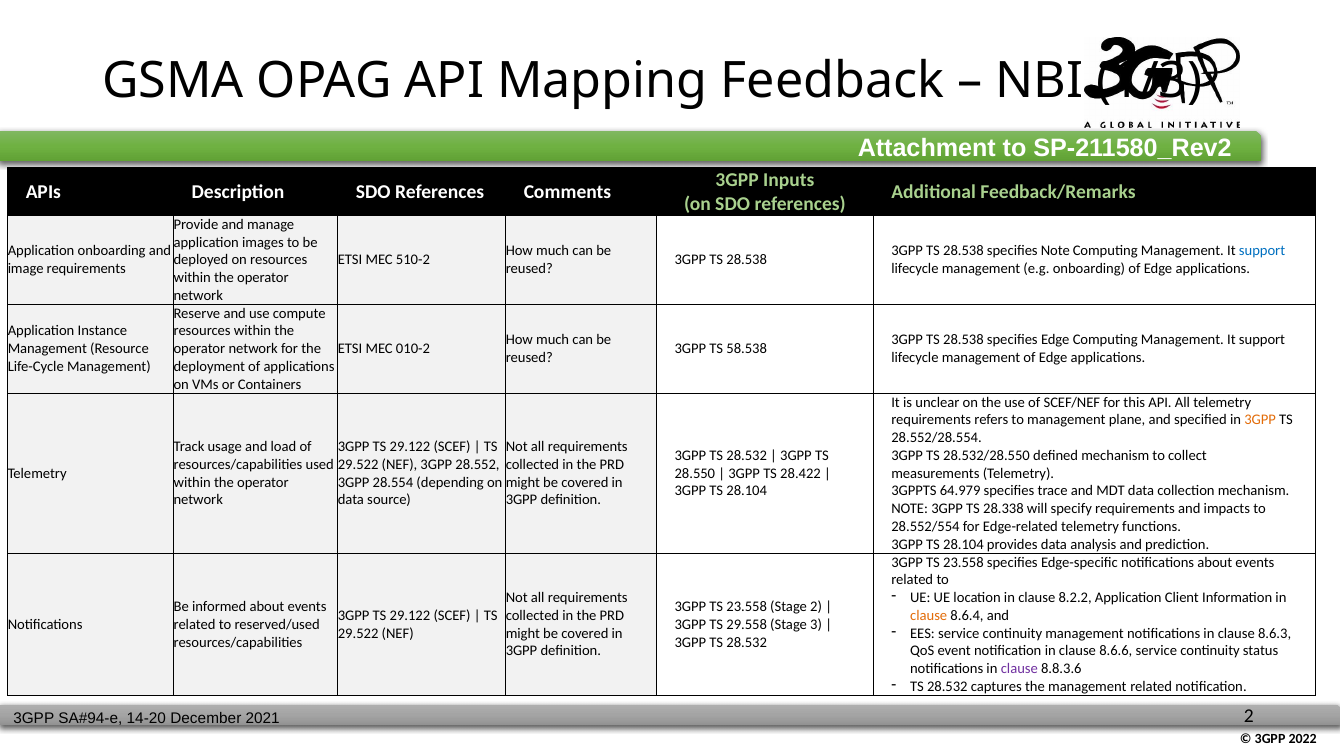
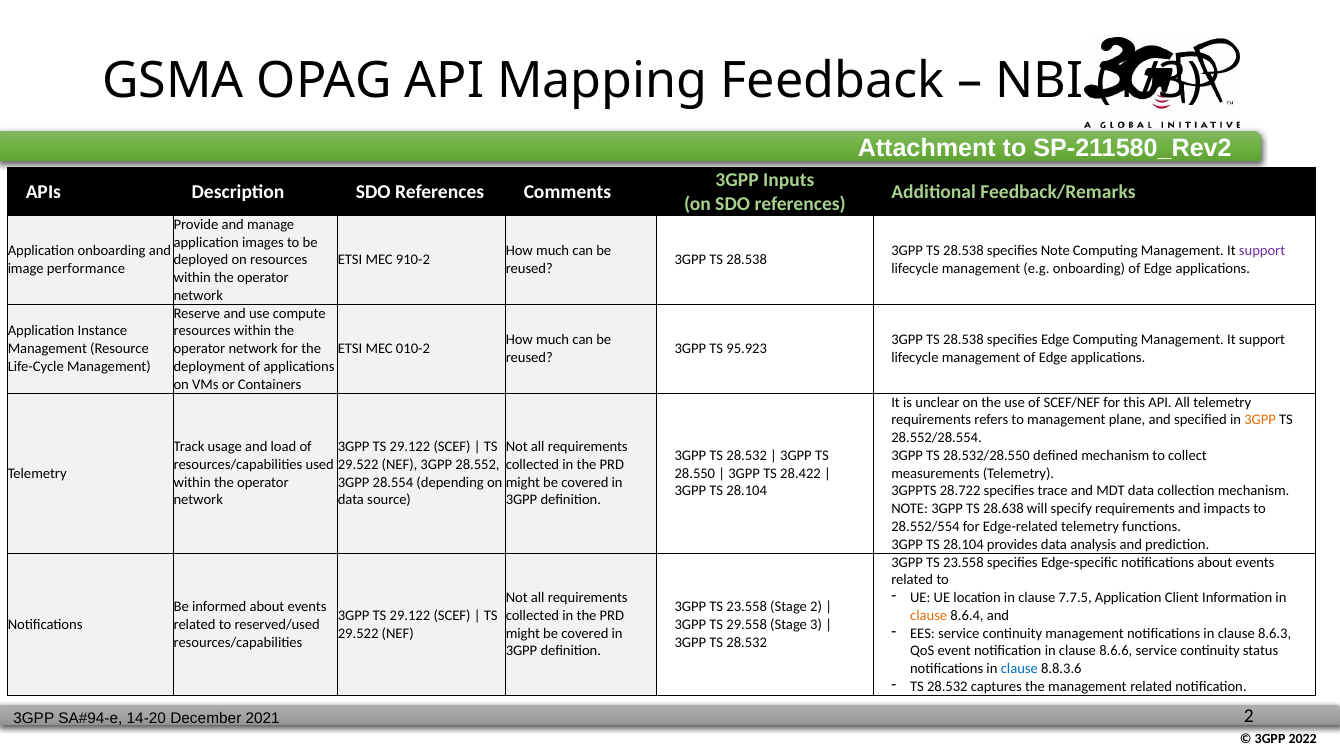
support colour: blue -> purple (1262, 251)
510-2: 510-2 -> 910-2 (413, 260)
image requirements: requirements -> performance (86, 269)
58.538: 58.538 -> 95.923 (747, 349)
64.979: 64.979 -> 28.722 (960, 491)
28.338: 28.338 -> 28.638 (1003, 509)
8.2.2: 8.2.2 -> 7.7.5 (1075, 598)
clause colour: purple -> blue (1019, 669)
